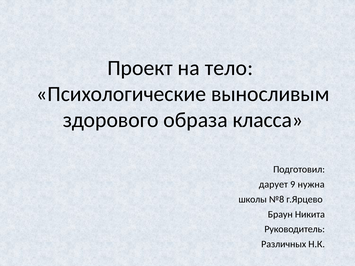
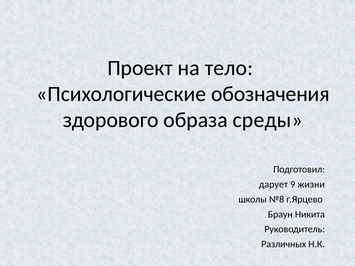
выносливым: выносливым -> обозначения (270, 94)
класса: класса -> среды (268, 120)
нужна: нужна -> жизни (311, 184)
